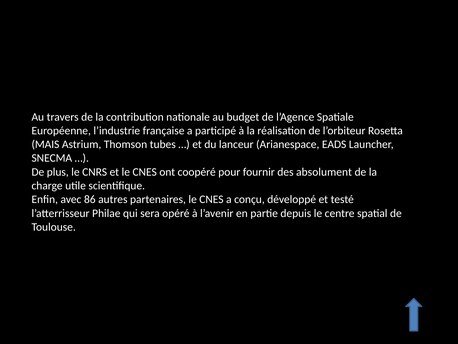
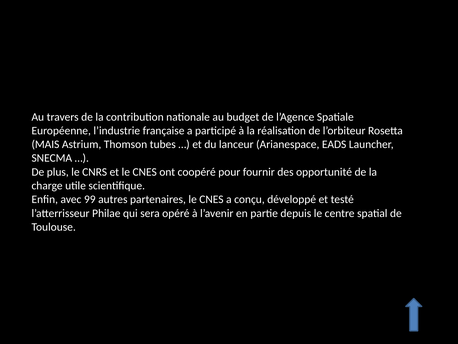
absolument: absolument -> opportunité (324, 172)
86: 86 -> 99 (90, 199)
